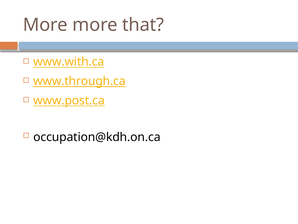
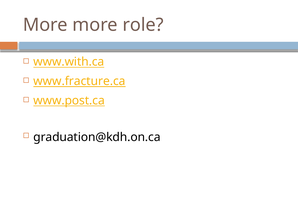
that: that -> role (143, 25)
www.through.ca: www.through.ca -> www.fracture.ca (79, 81)
occupation@kdh.on.ca: occupation@kdh.on.ca -> graduation@kdh.on.ca (97, 137)
